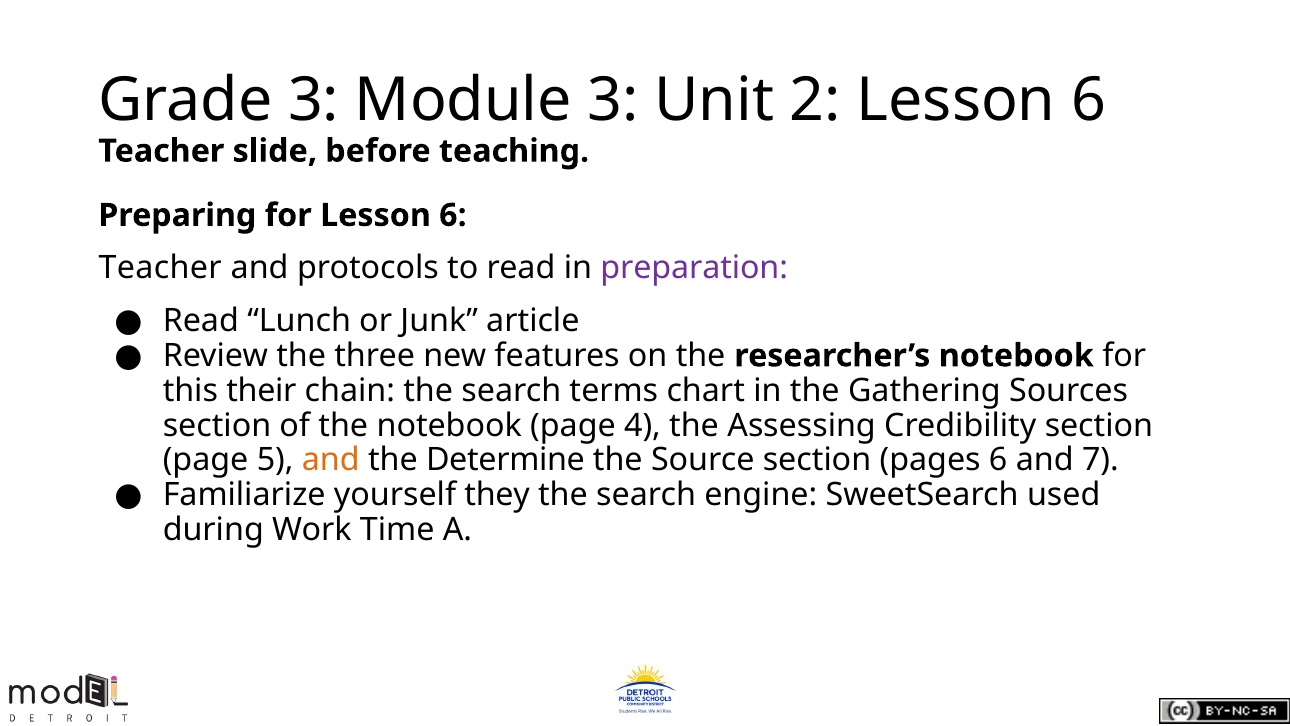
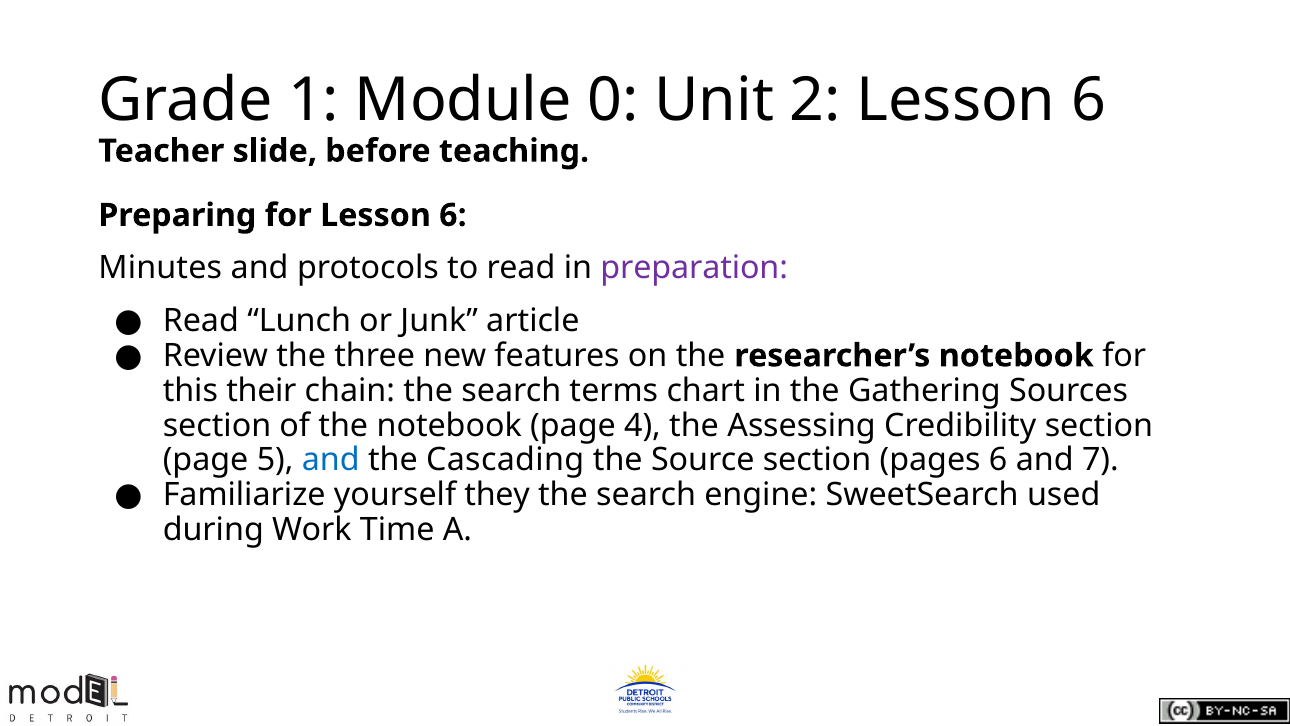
Grade 3: 3 -> 1 (314, 100)
Module 3: 3 -> 0 (613, 100)
Teacher: Teacher -> Minutes (160, 268)
and colour: orange -> blue (331, 460)
Determine: Determine -> Cascading (505, 460)
